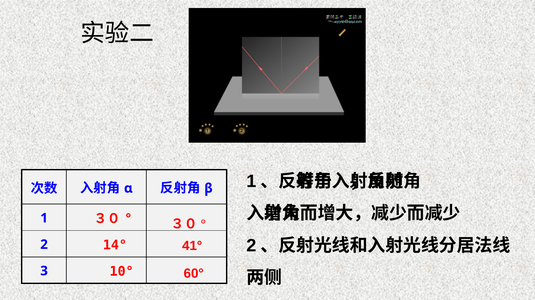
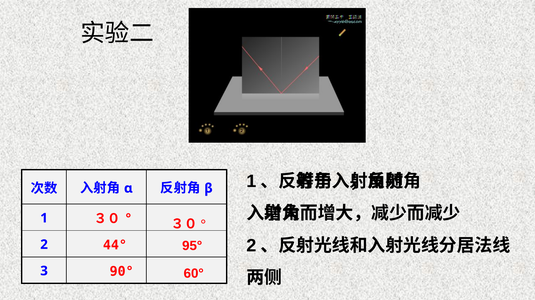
41°: 41° -> 95° (192, 246)
14°: 14° -> 44° (115, 245)
10°: 10° -> 90° (122, 272)
